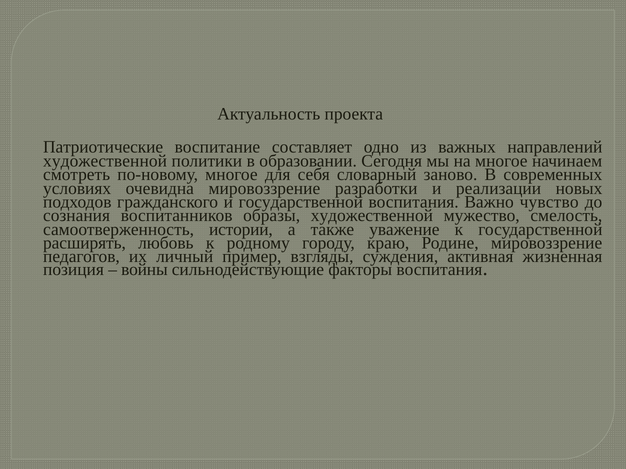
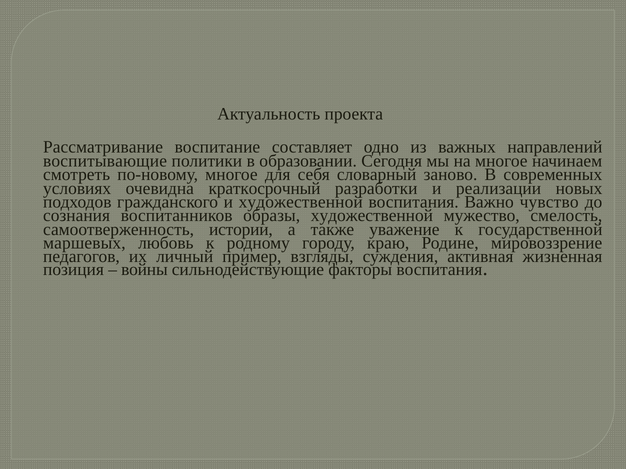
Патриотические: Патриотические -> Рассматривание (103, 147)
художественной: художественной -> воспитывающие (105, 161)
очевидна мировоззрение: мировоззрение -> краткосрочный (265, 188)
и государственной: государственной -> художественной (301, 202)
расширять: расширять -> маршевых (84, 243)
